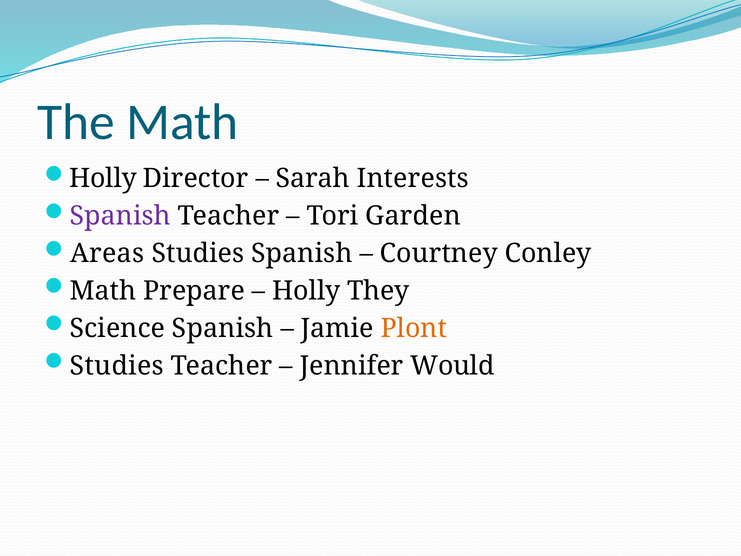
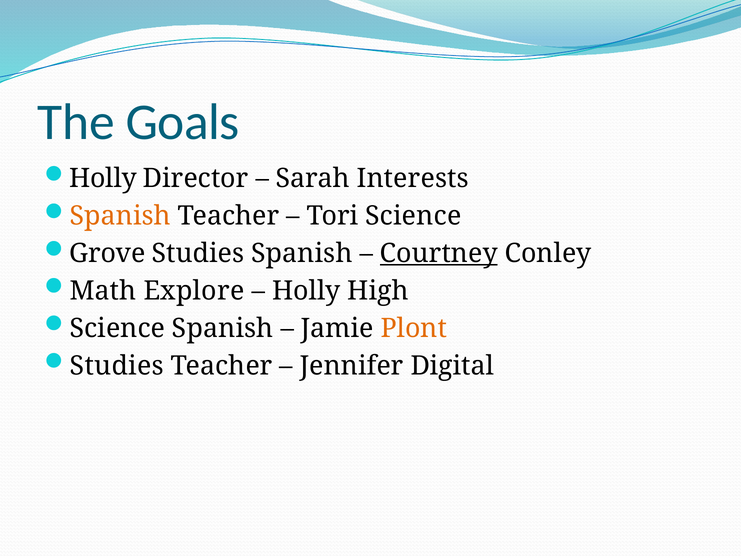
The Math: Math -> Goals (183, 122)
Spanish colour: purple -> orange (120, 216)
Tori Garden: Garden -> Science (413, 216)
Areas: Areas -> Grove (107, 253)
Courtney underline: none -> present (439, 253)
Prepare: Prepare -> Explore (194, 291)
They: They -> High (378, 291)
Would: Would -> Digital (452, 366)
